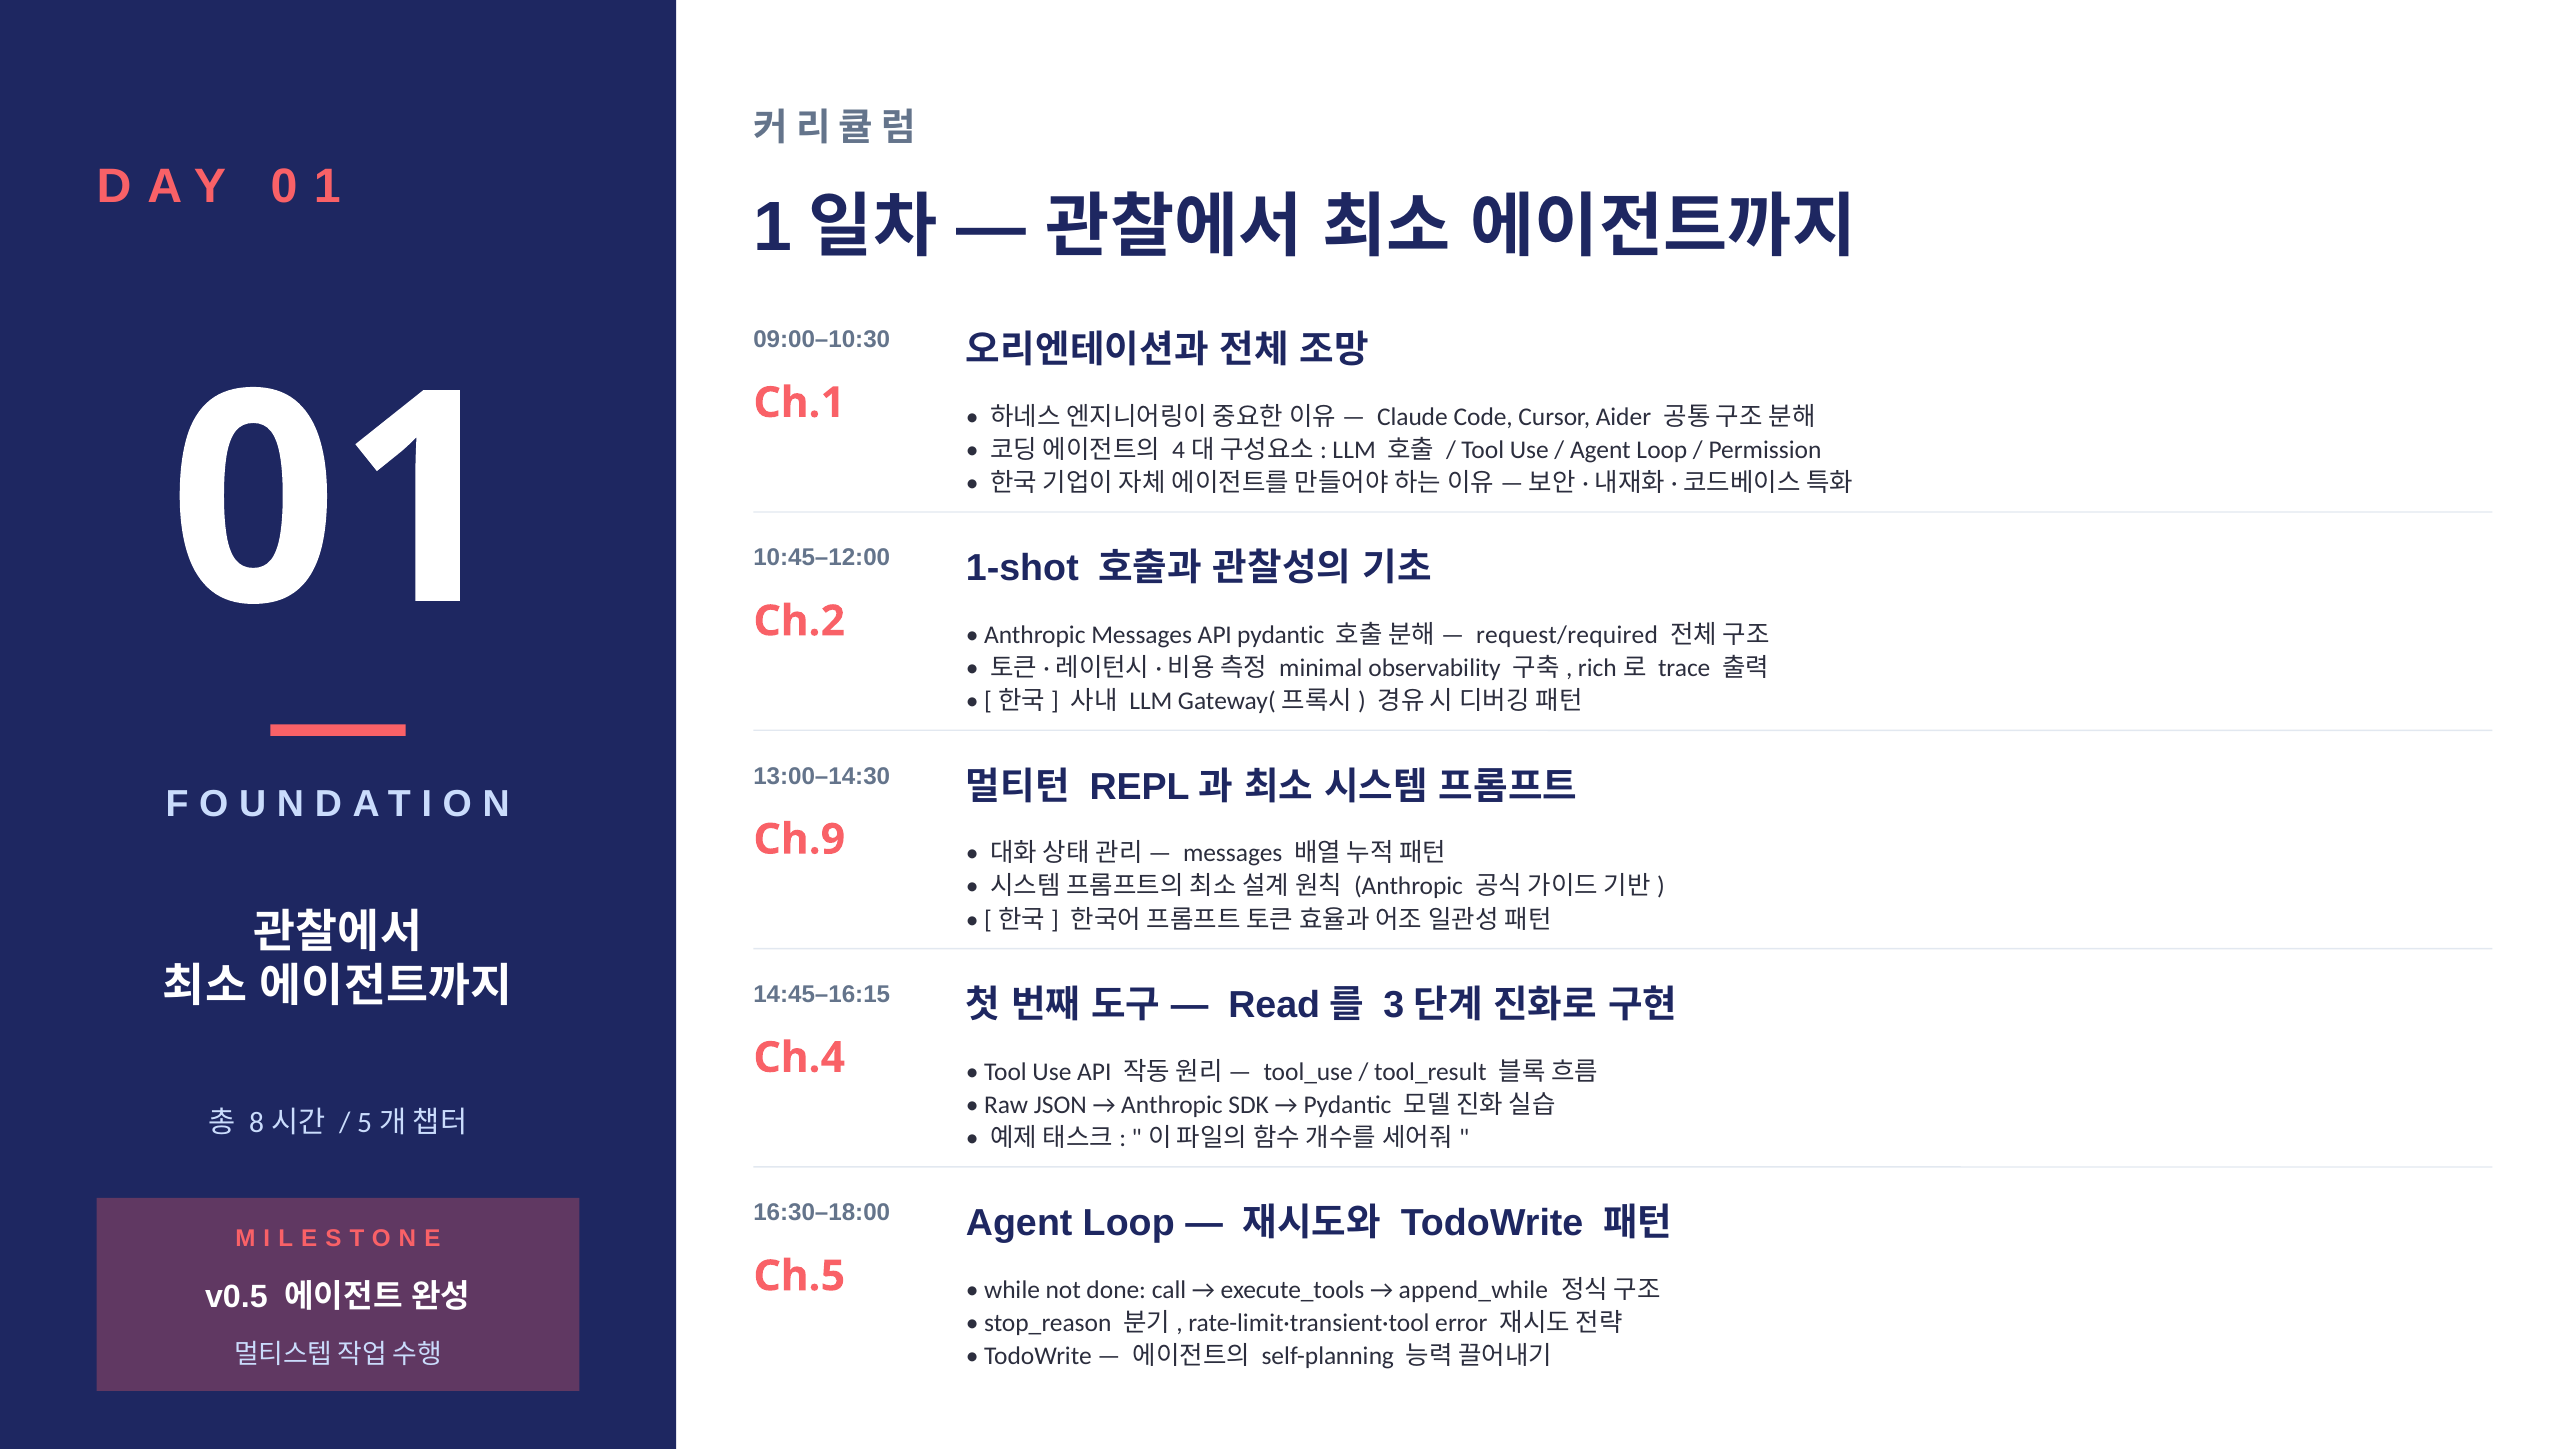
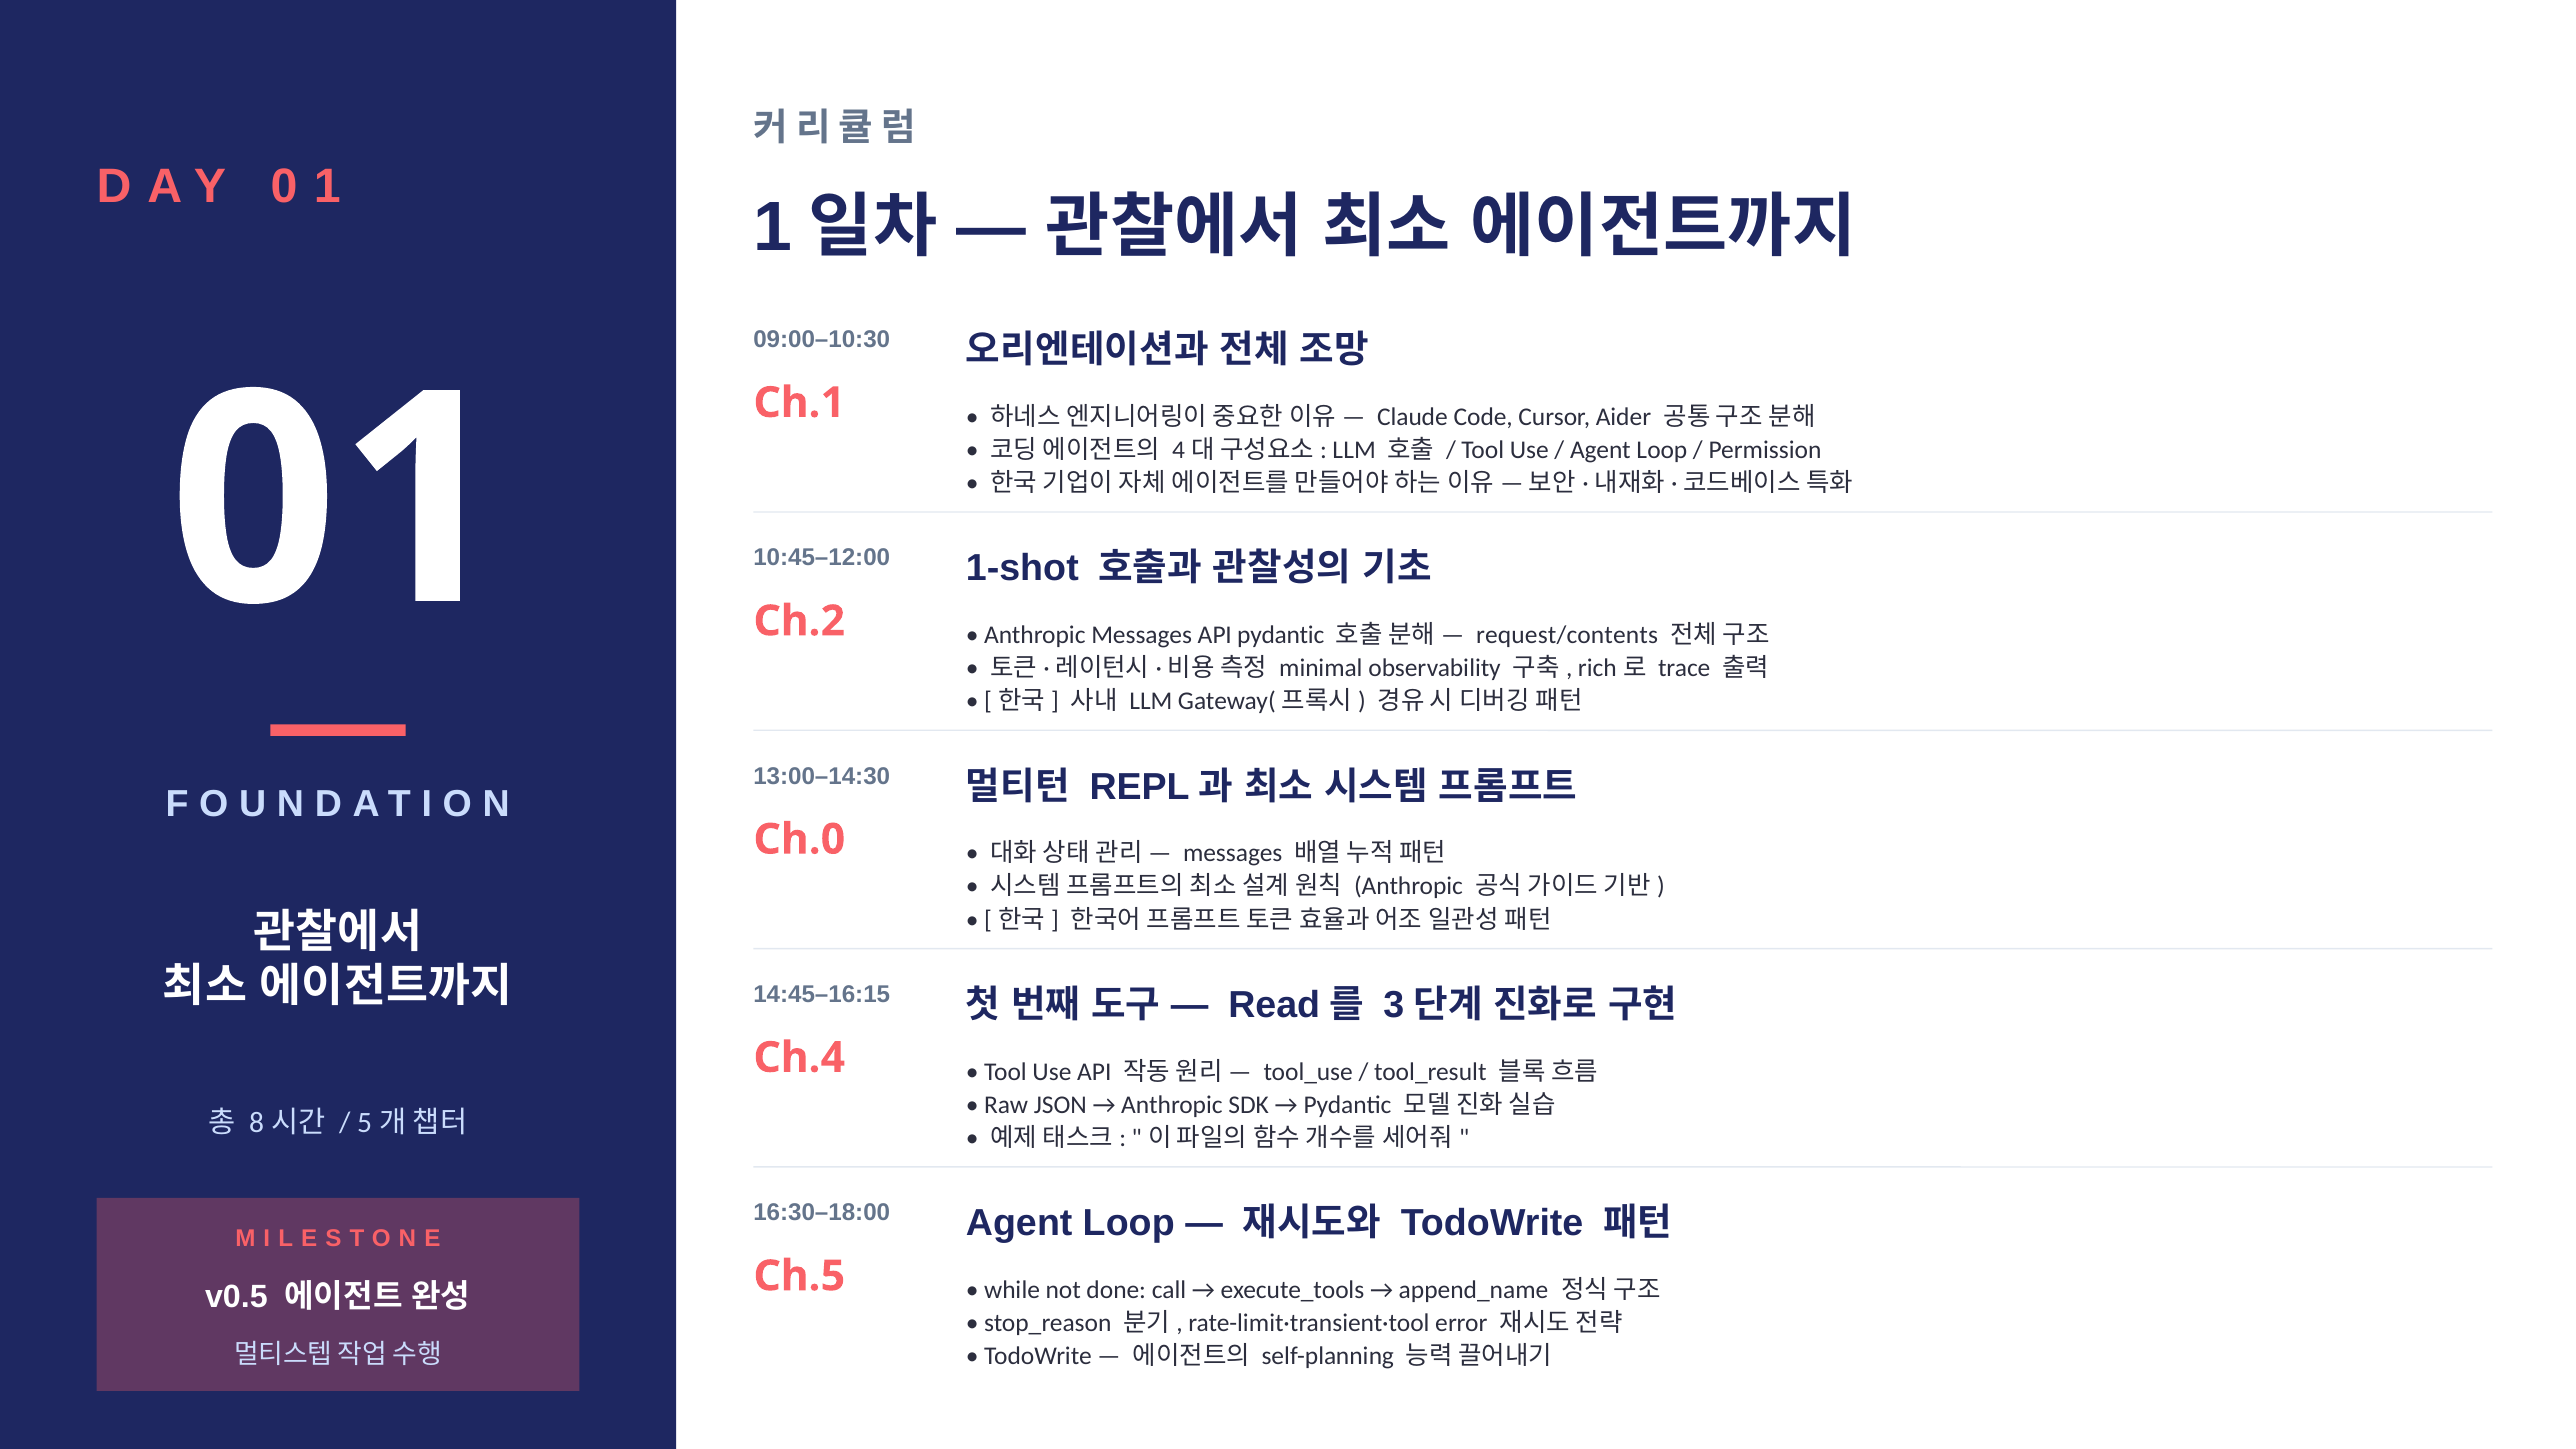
request/required: request/required -> request/contents (1567, 635)
Ch.9: Ch.9 -> Ch.0 (799, 839)
append_while: append_while -> append_name (1473, 1290)
